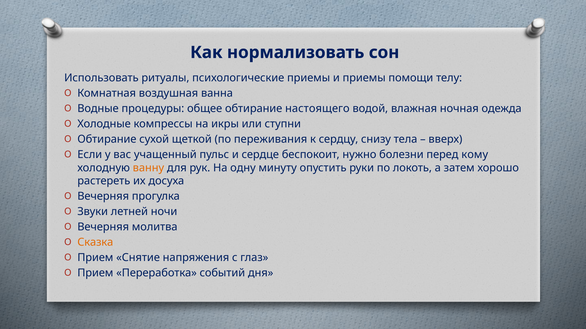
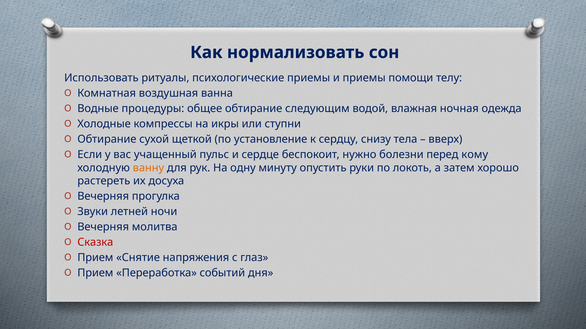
настоящего: настоящего -> следующим (317, 109)
переживания: переживания -> установление (271, 139)
Сказка colour: orange -> red (95, 243)
